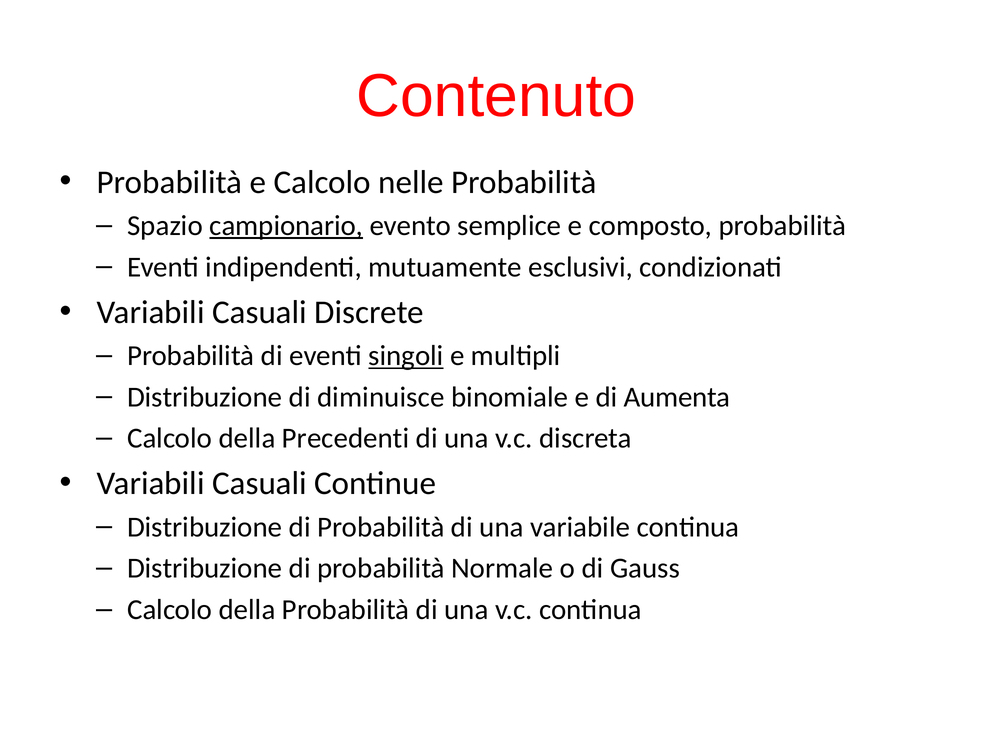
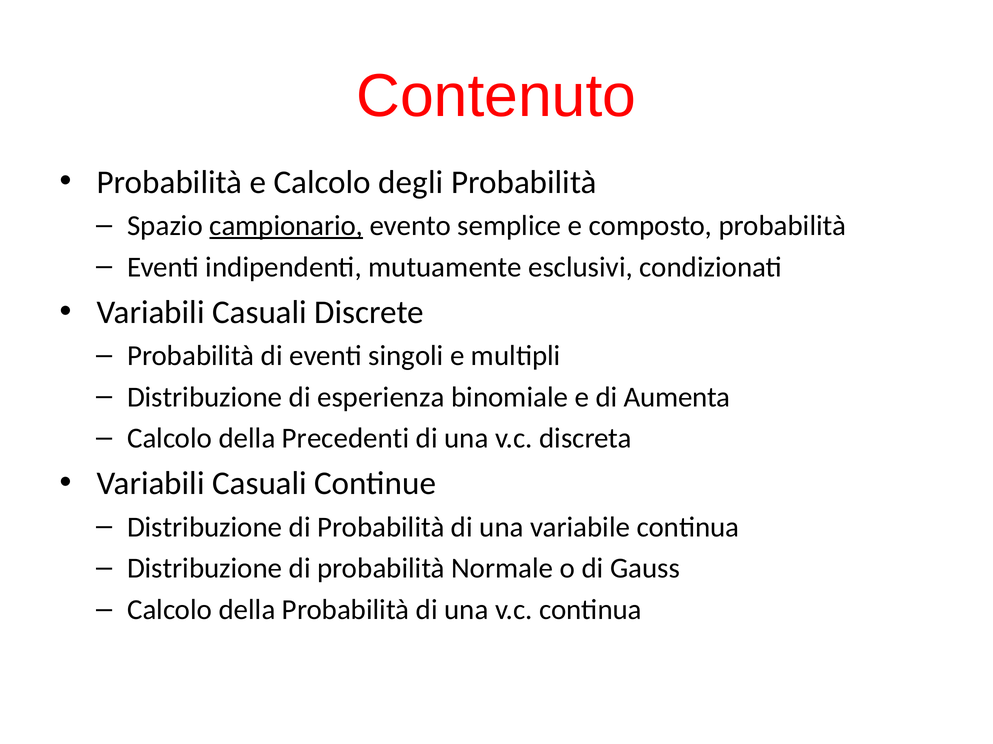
nelle: nelle -> degli (411, 182)
singoli underline: present -> none (406, 356)
diminuisce: diminuisce -> esperienza (381, 397)
